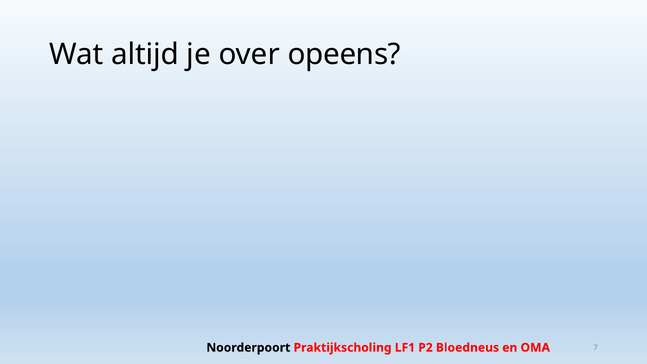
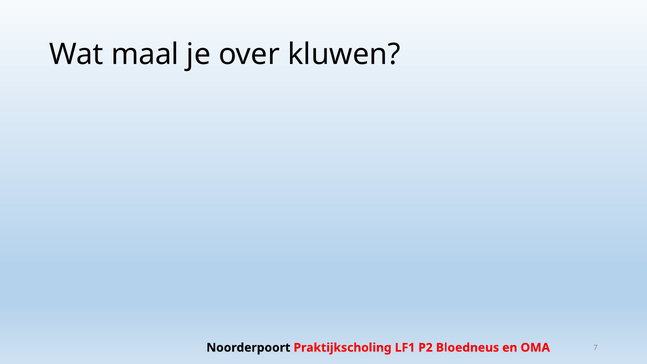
altijd: altijd -> maal (145, 54)
opeens: opeens -> kluwen (344, 54)
